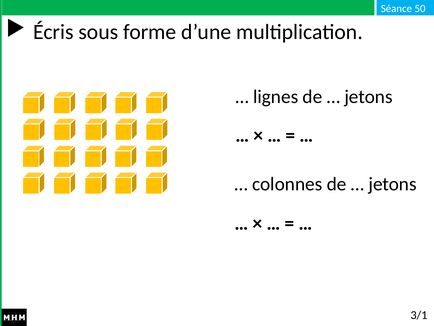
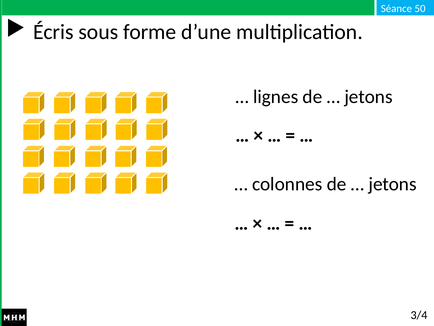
3/1: 3/1 -> 3/4 (419, 315)
